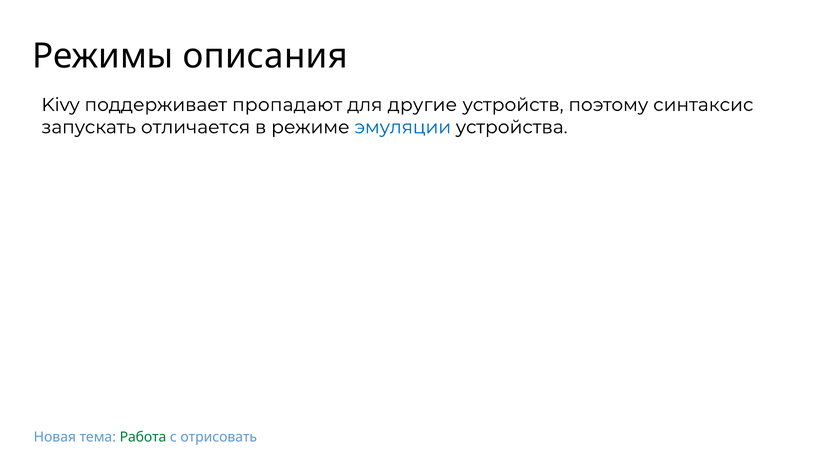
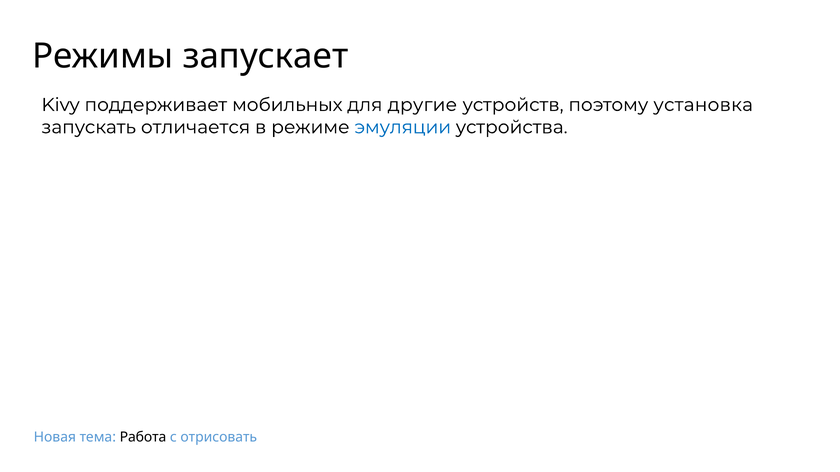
описания: описания -> запускает (265, 57)
пропадают: пропадают -> мобильных (287, 105)
синтаксис: синтаксис -> установка (703, 105)
Работа colour: green -> black (143, 437)
